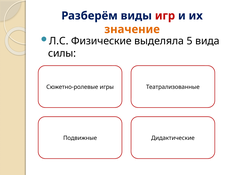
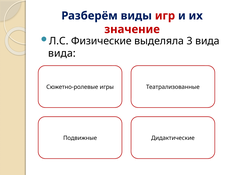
значение colour: orange -> red (132, 29)
5: 5 -> 3 (190, 41)
силы: силы -> вида (62, 53)
